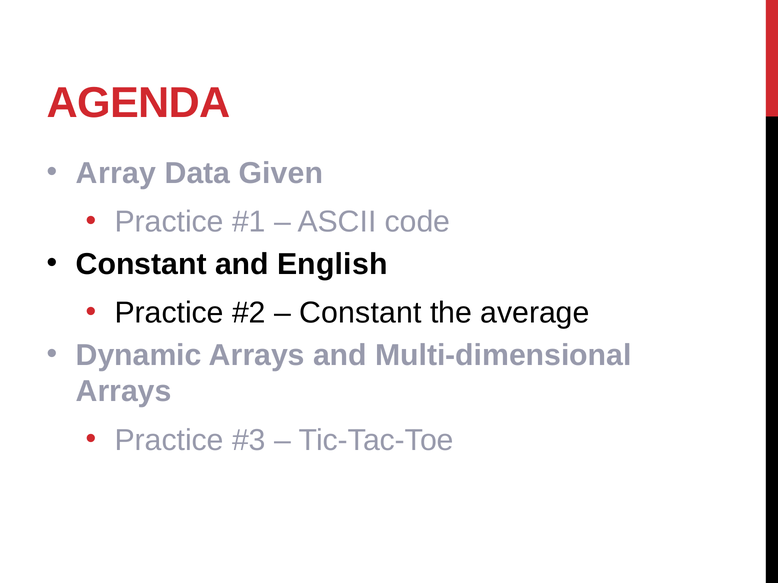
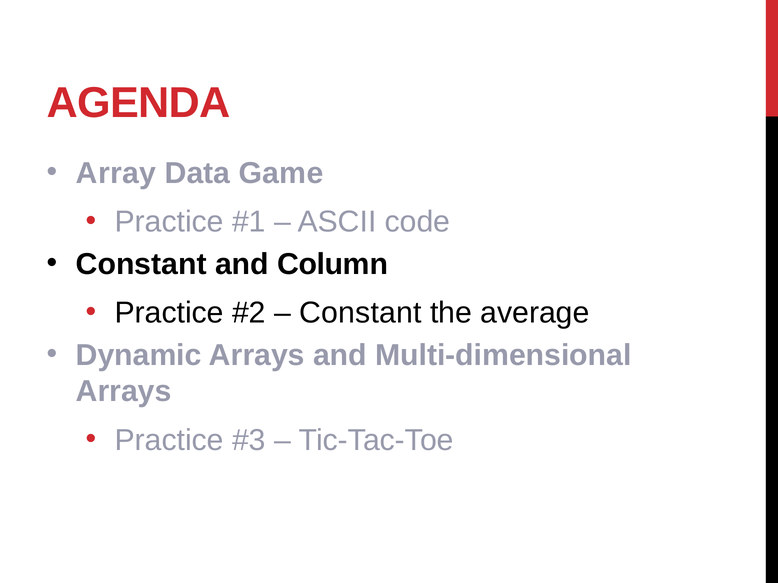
Given: Given -> Game (281, 173)
English: English -> Column (333, 264)
